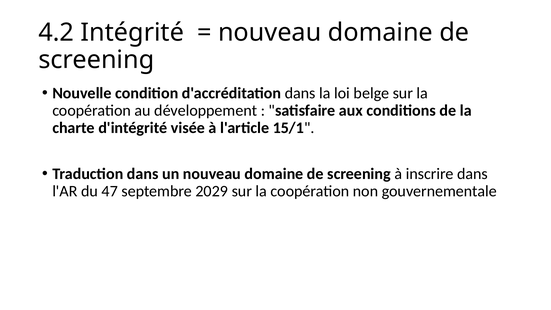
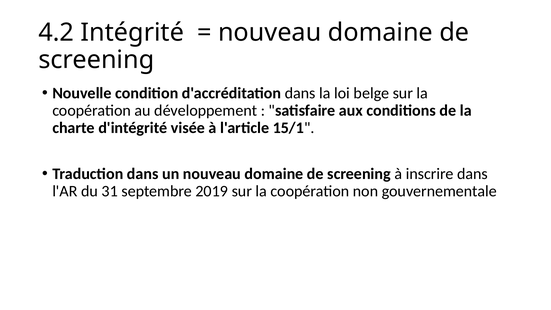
47: 47 -> 31 (110, 191)
2029: 2029 -> 2019 (212, 191)
